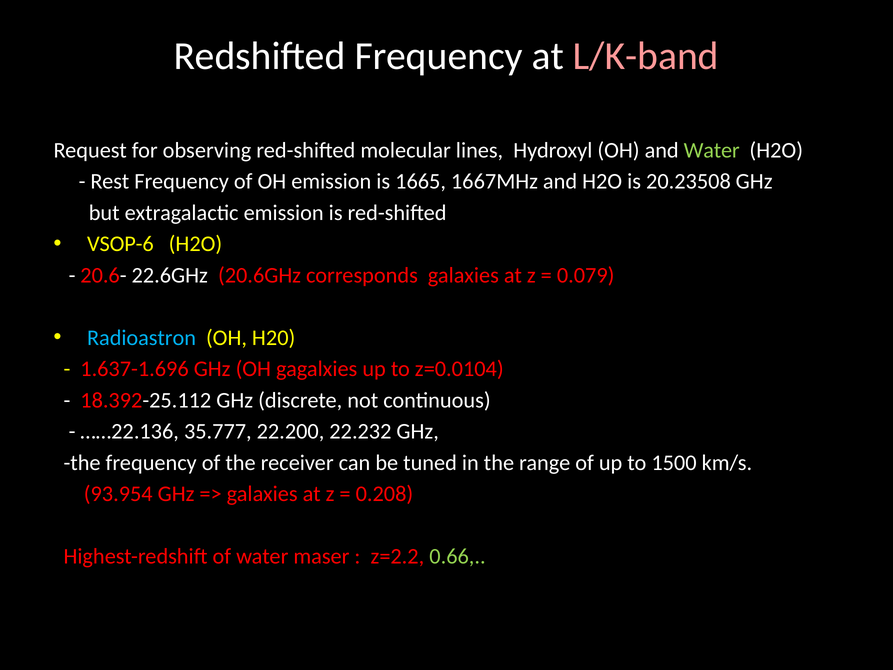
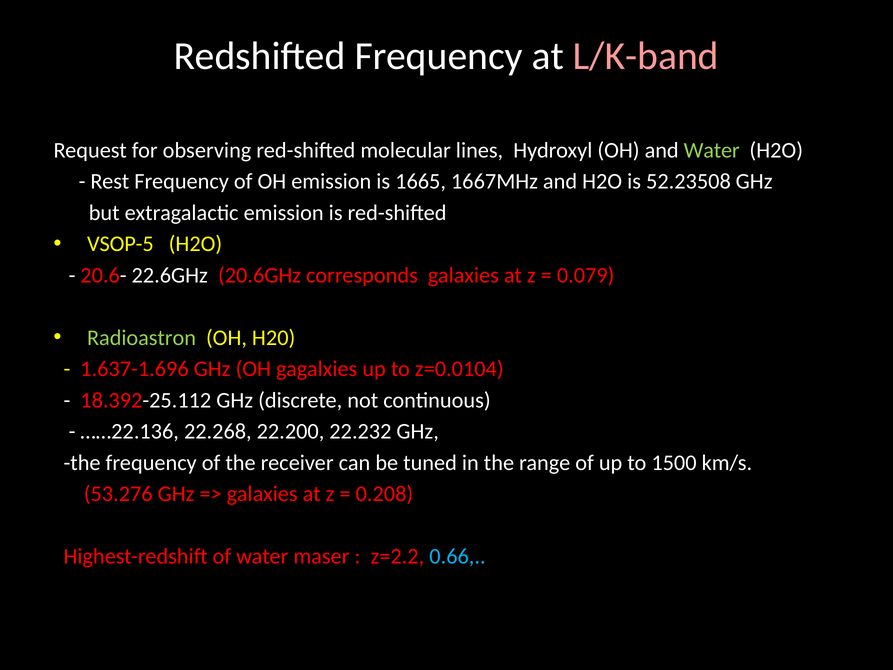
20.23508: 20.23508 -> 52.23508 (688, 181)
VSOP-6: VSOP-6 -> VSOP-5 (120, 244)
Radioastron colour: light blue -> light green (142, 338)
35.777: 35.777 -> 22.268 (218, 431)
93.954: 93.954 -> 53.276 (118, 494)
0.66 colour: light green -> light blue (458, 556)
